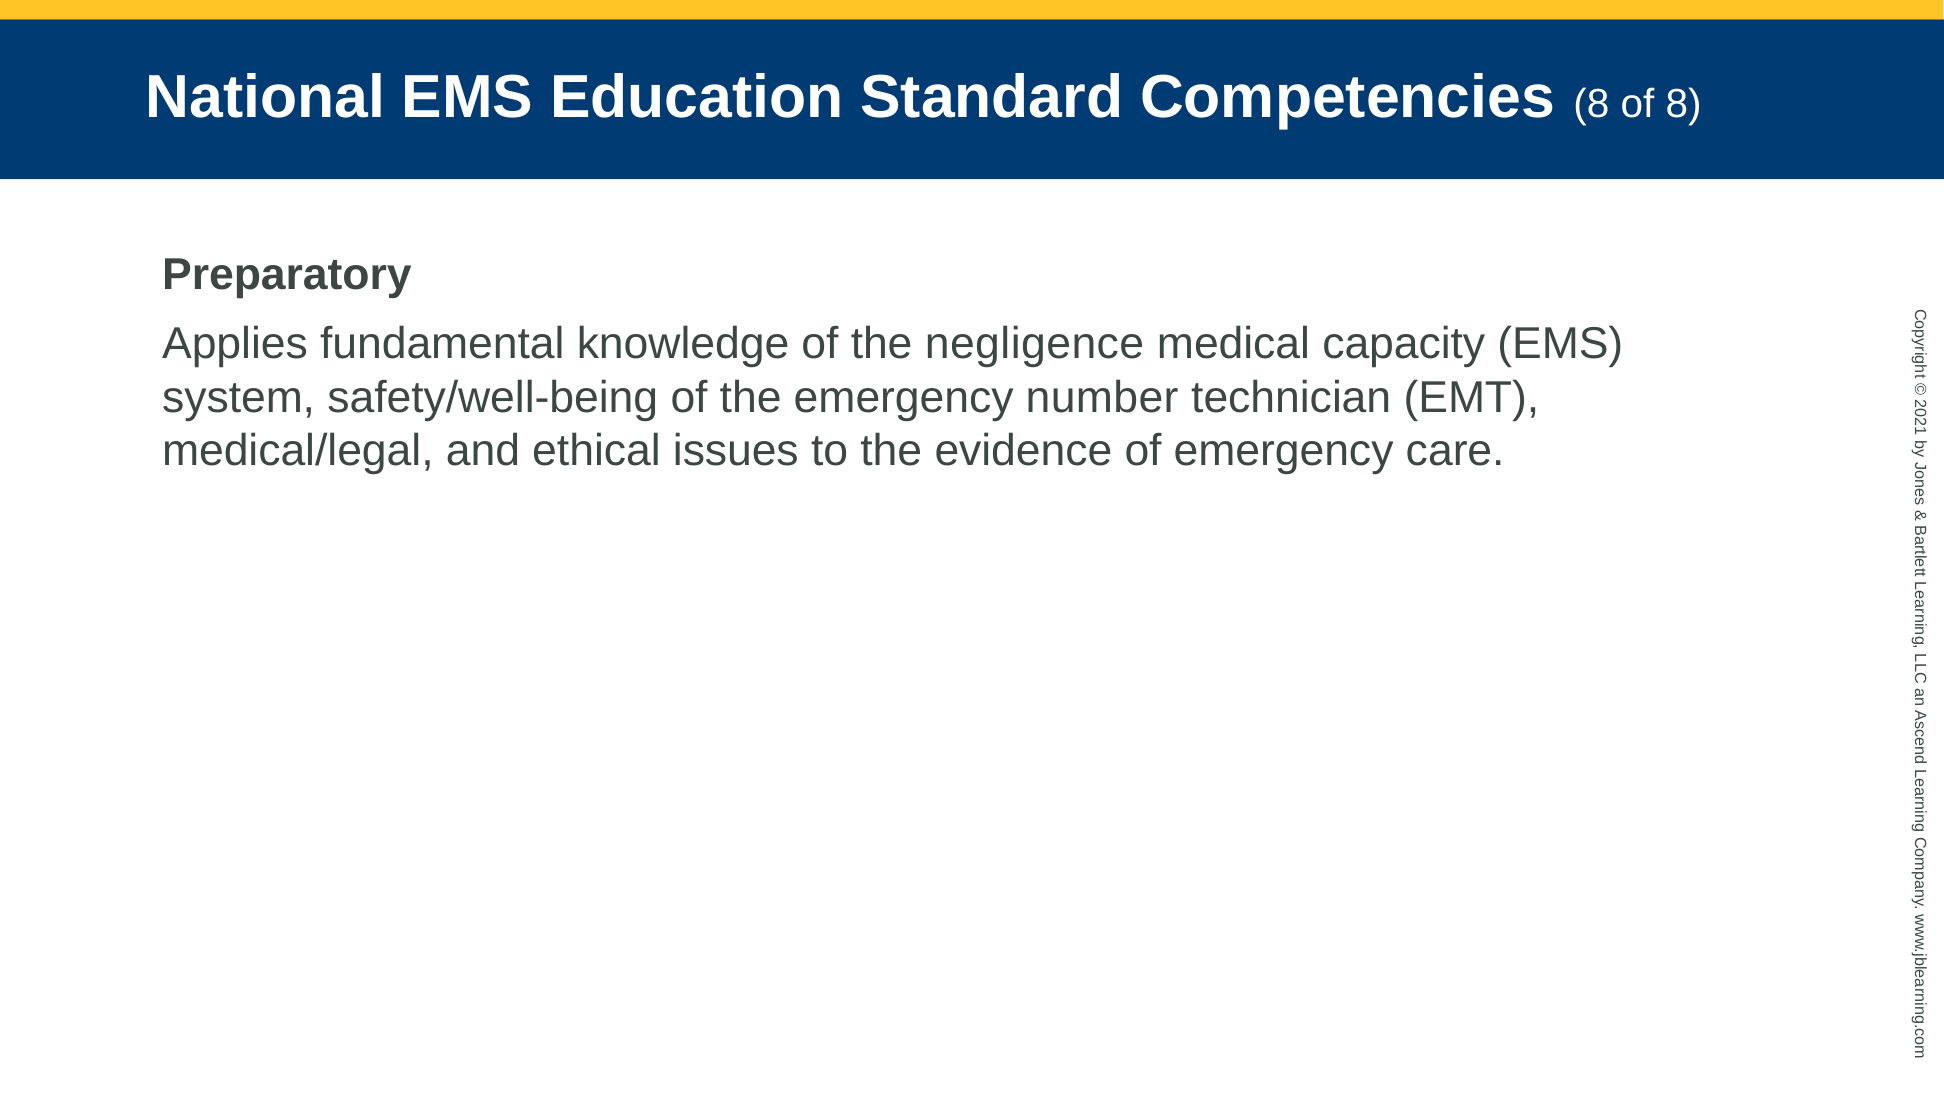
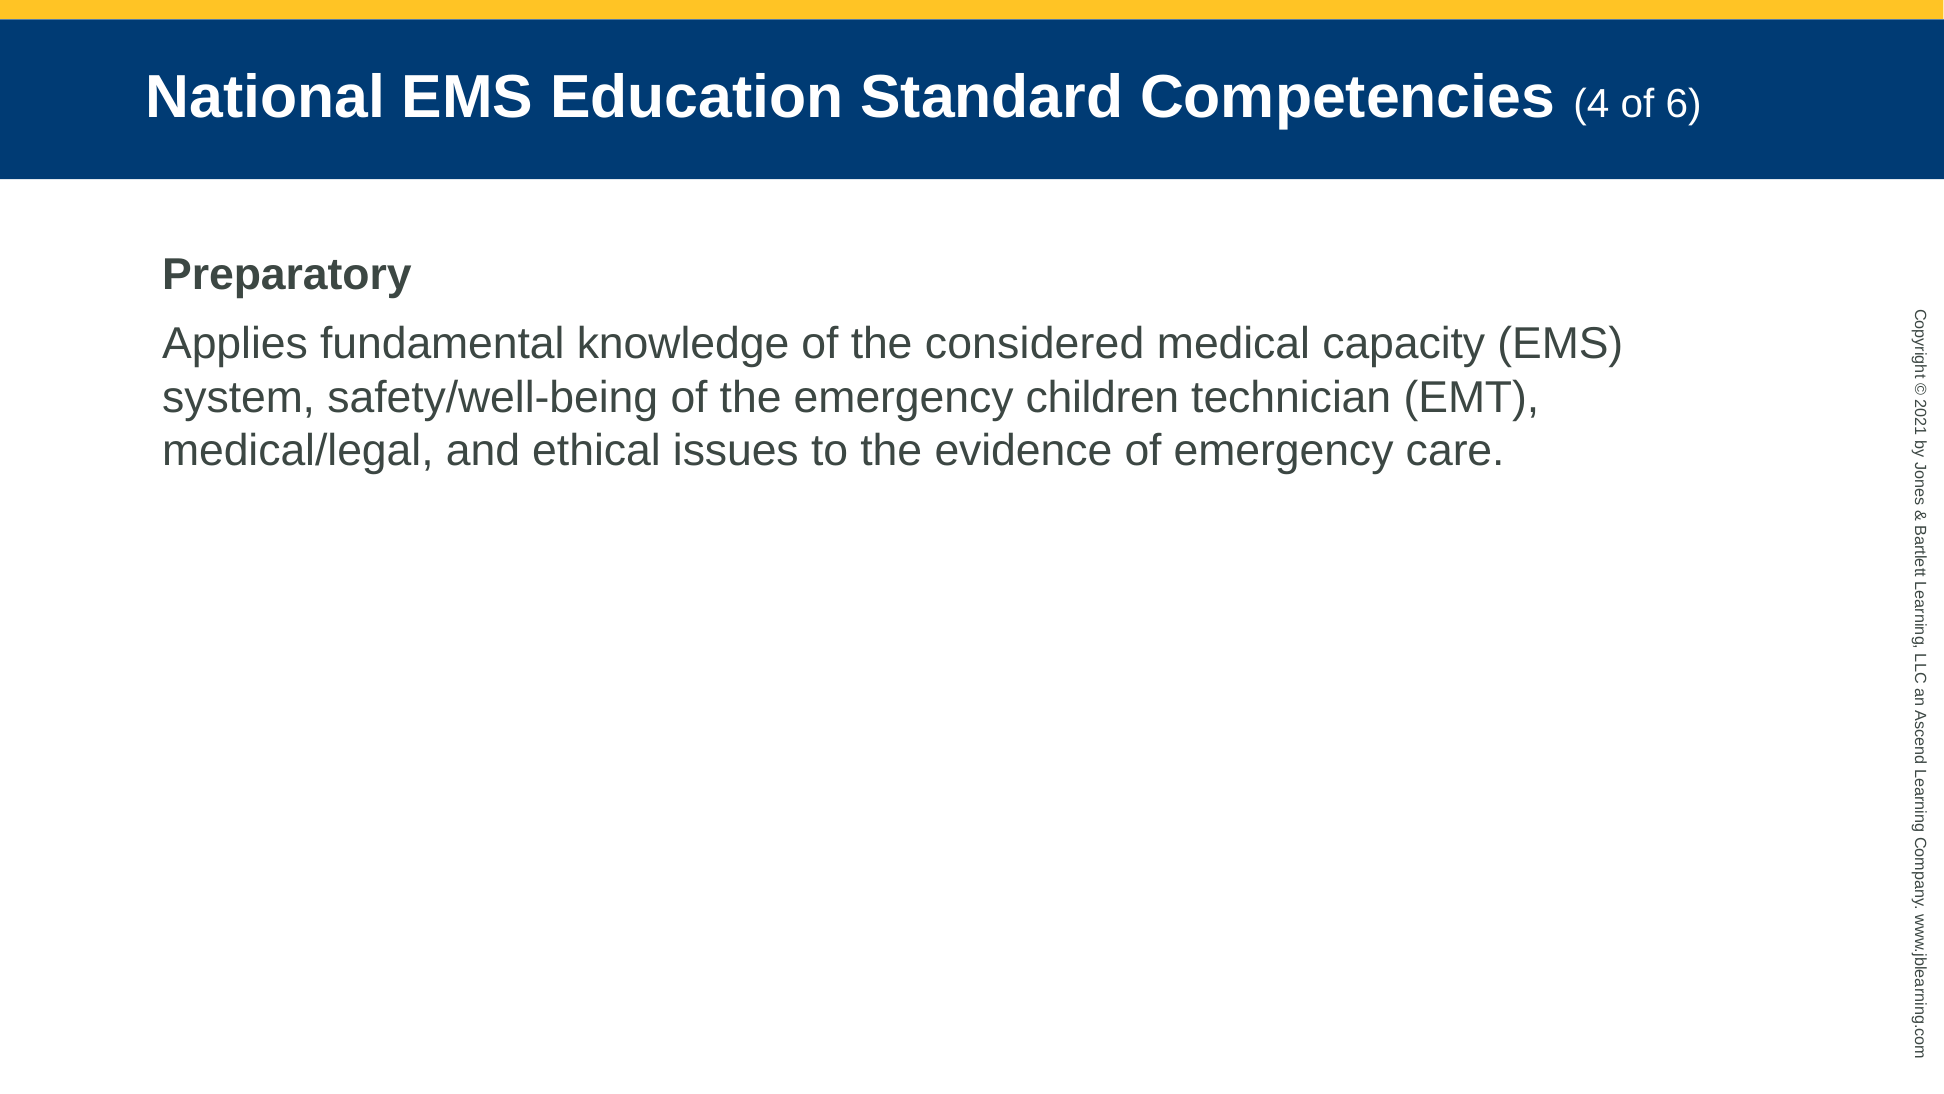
Competencies 8: 8 -> 4 (1591, 104)
of 8: 8 -> 6 (1684, 104)
negligence: negligence -> considered (1035, 344)
number: number -> children (1102, 397)
